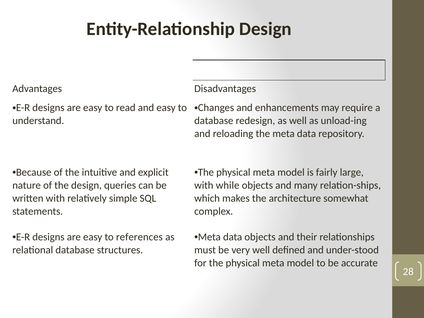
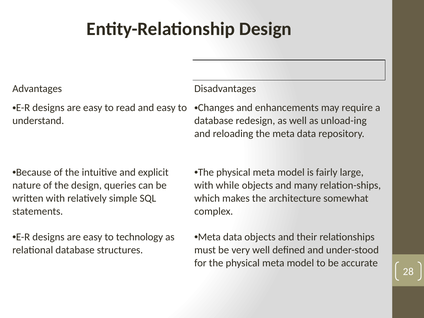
references: references -> technology (140, 237)
